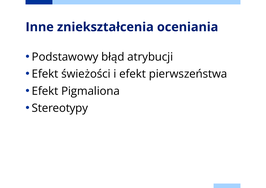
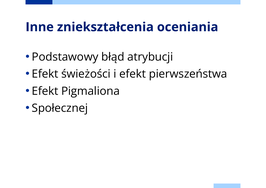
Stereotypy: Stereotypy -> Społecznej (60, 108)
